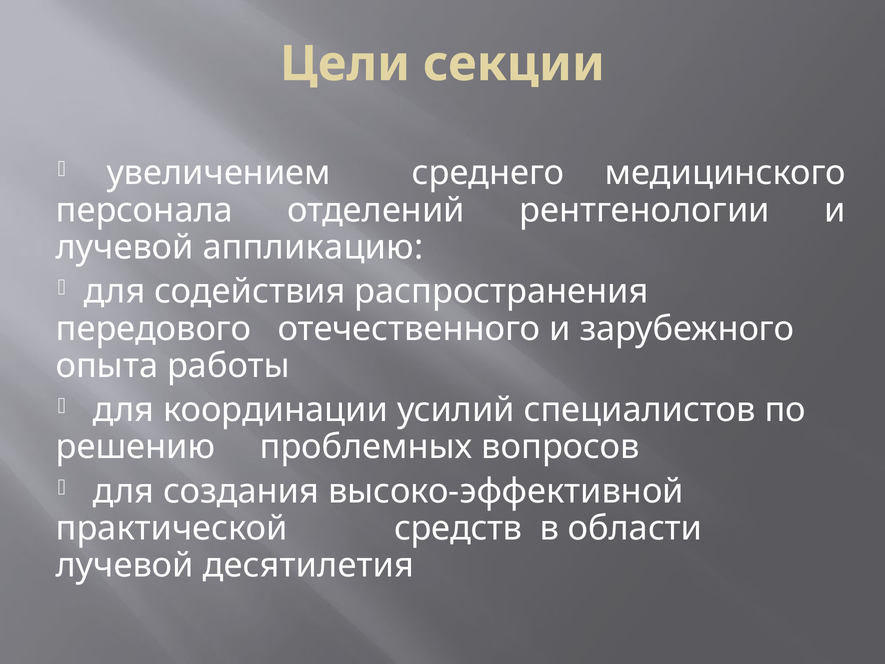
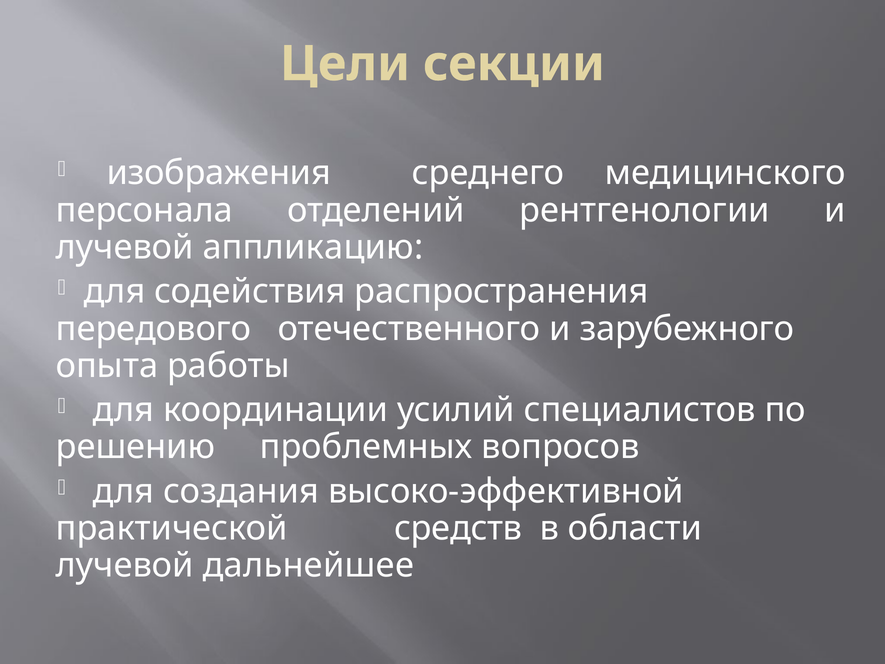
увеличением: увеличением -> изображения (219, 173)
десятилетия: десятилетия -> дальнейшее (308, 565)
